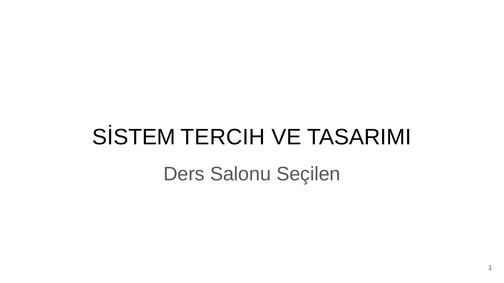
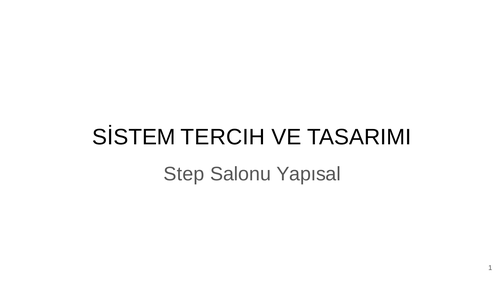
Ders: Ders -> Step (184, 174)
Seçilen: Seçilen -> Yapısal (309, 174)
